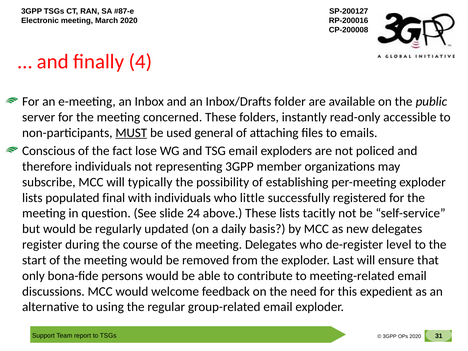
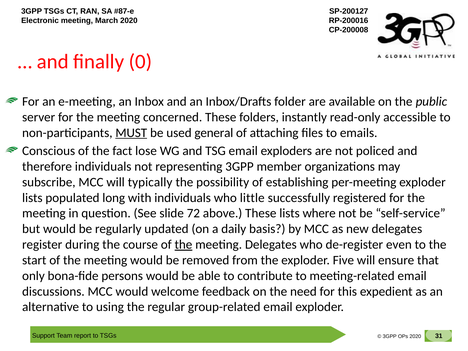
4: 4 -> 0 (140, 62)
final: final -> long (114, 198)
24: 24 -> 72 (193, 213)
tacitly: tacitly -> where (319, 213)
the underline: none -> present (183, 245)
level: level -> even (399, 245)
Last: Last -> Five (343, 260)
